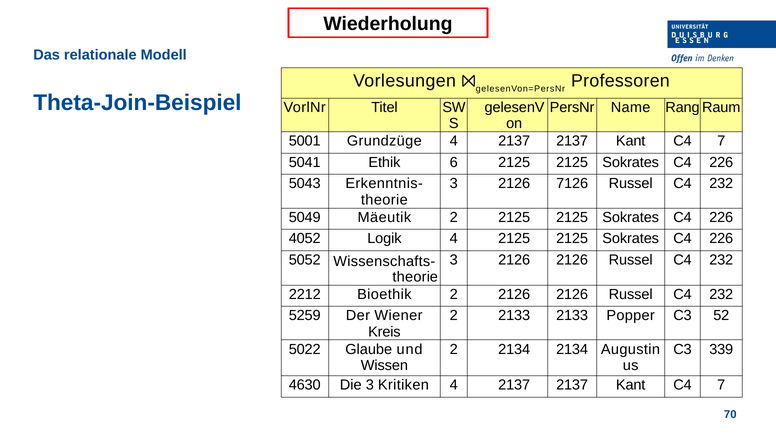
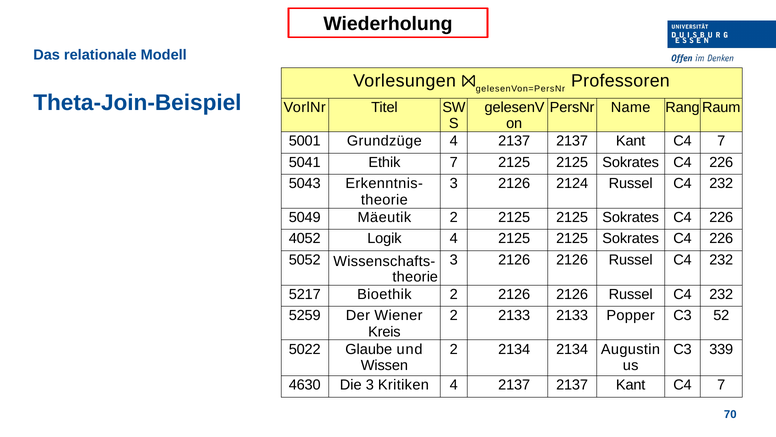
Ethik 6: 6 -> 7 (454, 162)
7126: 7126 -> 2124 (572, 183)
2212: 2212 -> 5217 (305, 294)
